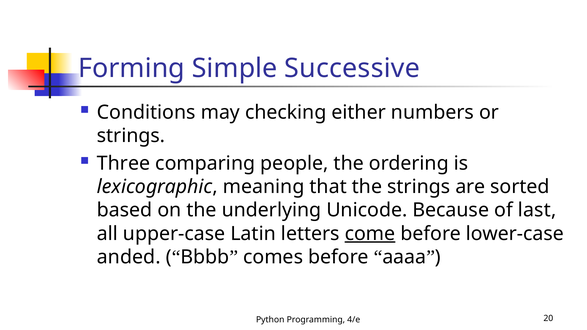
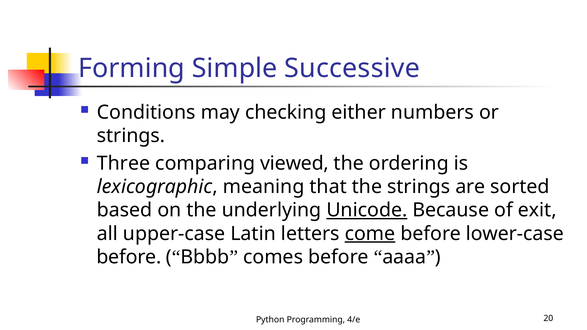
people: people -> viewed (295, 163)
Unicode underline: none -> present (367, 210)
last: last -> exit (537, 210)
anded: anded -> before (129, 257)
